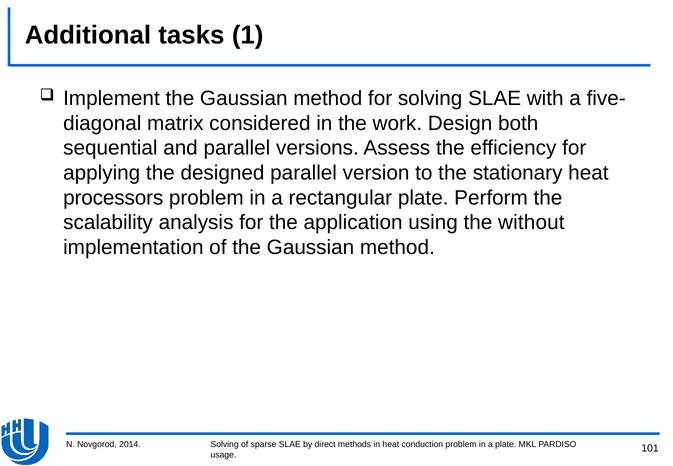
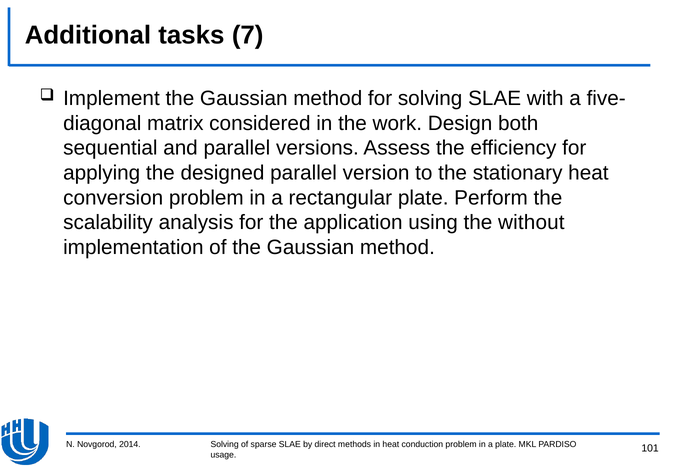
1: 1 -> 7 (248, 35)
processors: processors -> conversion (113, 198)
